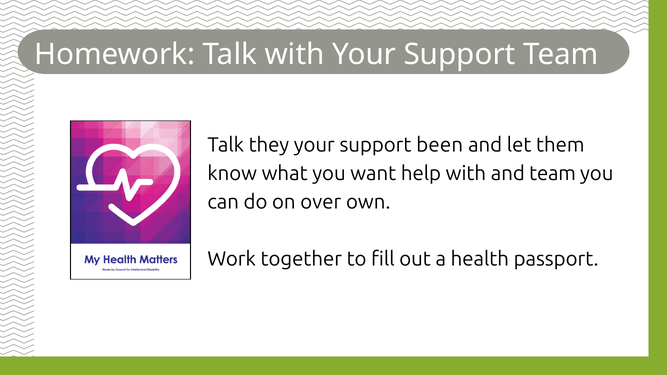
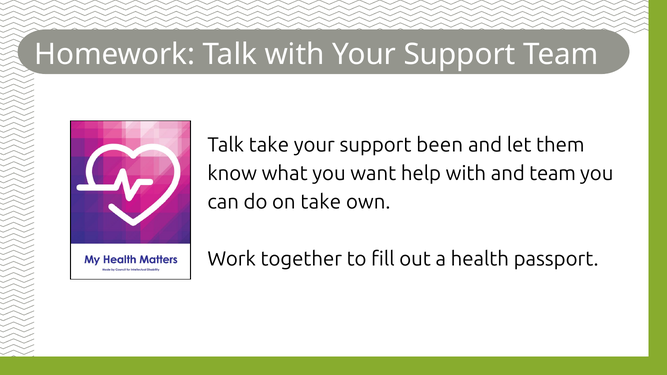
Talk they: they -> take (269, 145)
on over: over -> take (321, 202)
